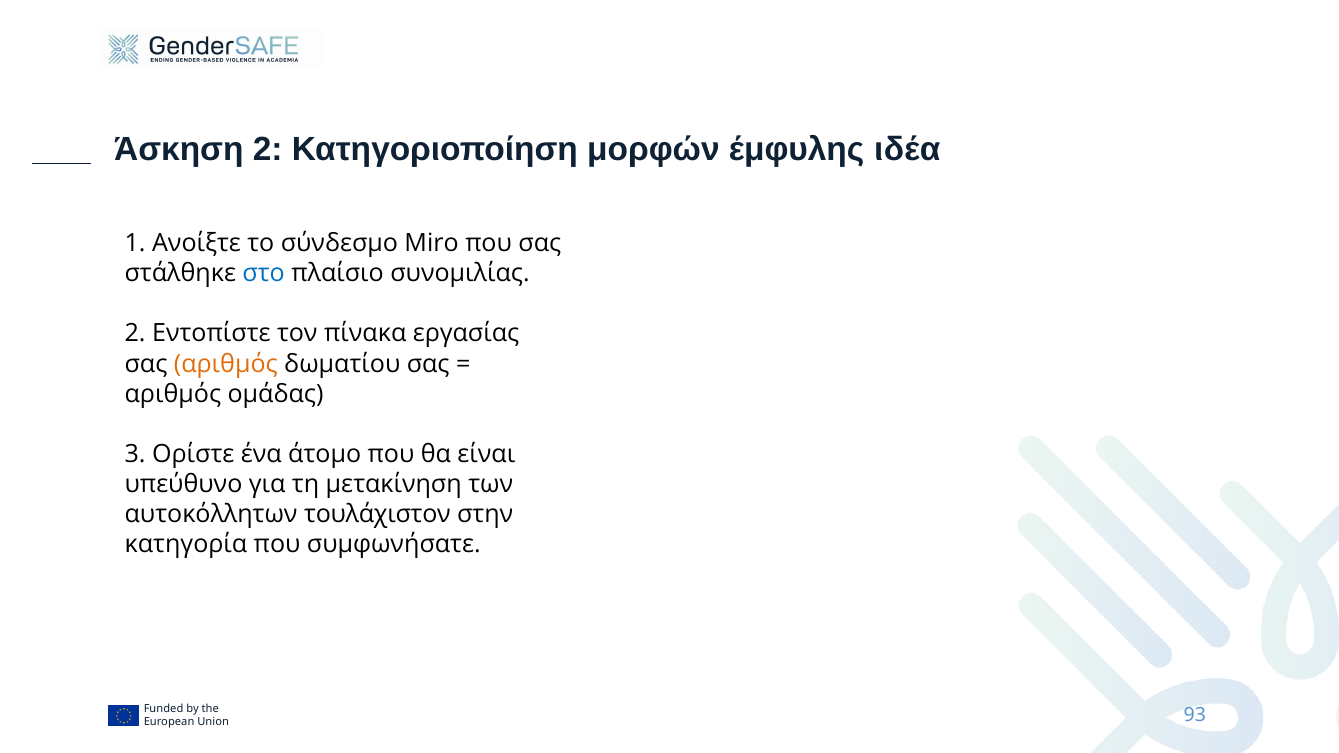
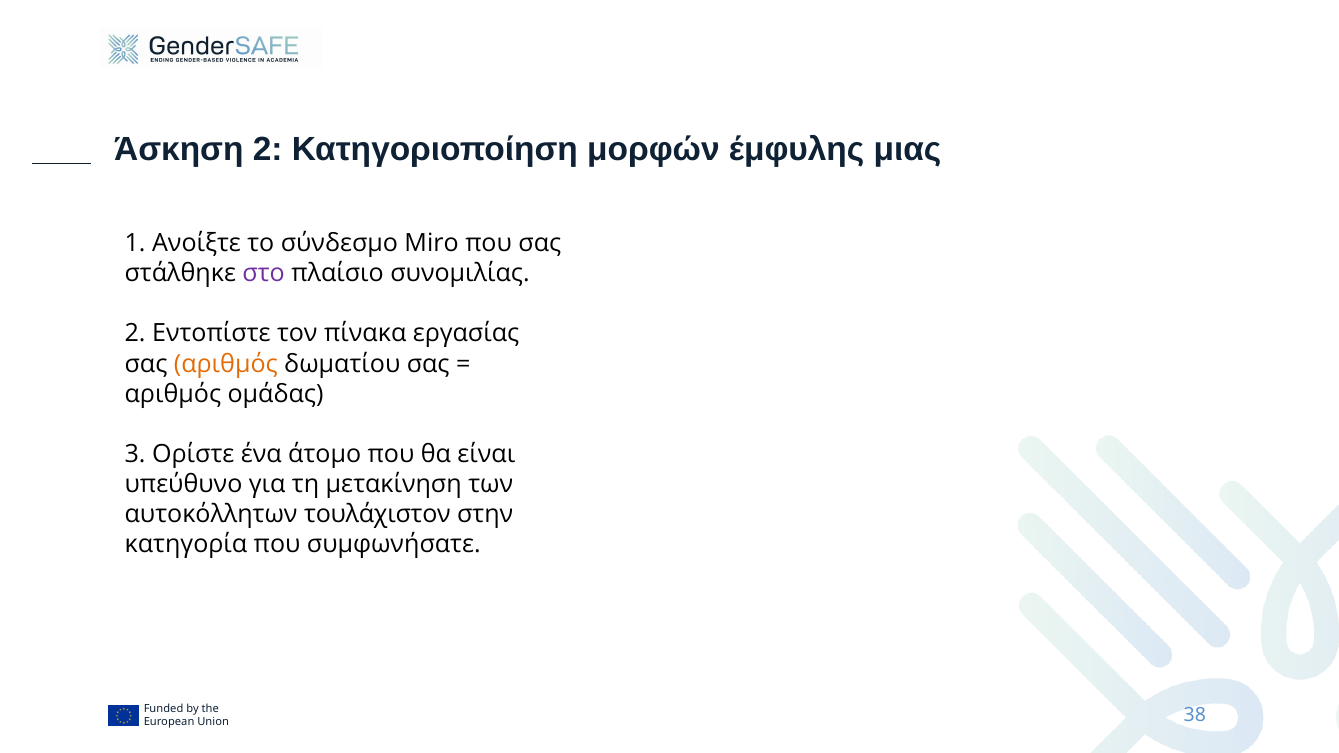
ιδέα: ιδέα -> μιας (908, 149)
στο colour: blue -> purple (264, 273)
93: 93 -> 38 (1195, 715)
